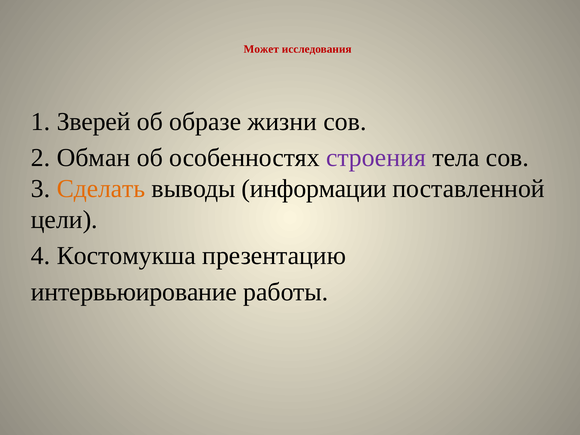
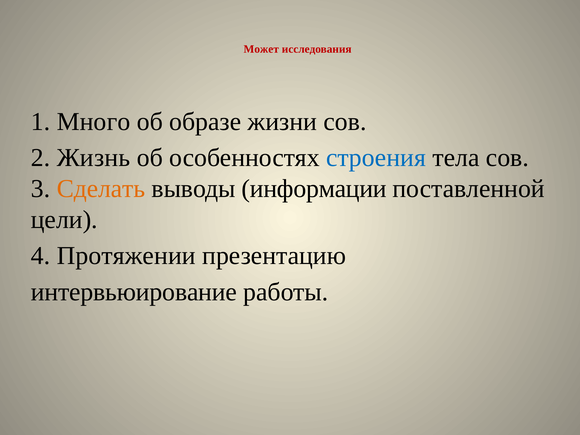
Зверей: Зверей -> Много (93, 122)
Обман: Обман -> Жизнь (93, 158)
строения colour: purple -> blue (376, 158)
Костомукша: Костомукша -> Протяжении (126, 256)
